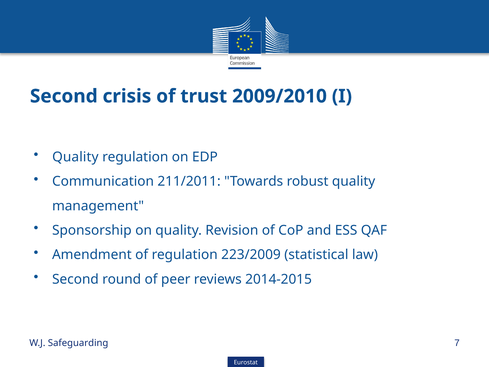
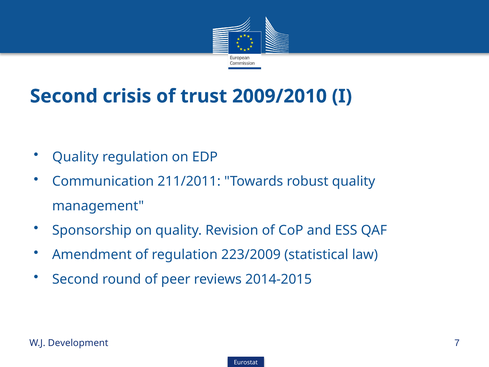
Safeguarding: Safeguarding -> Development (78, 343)
